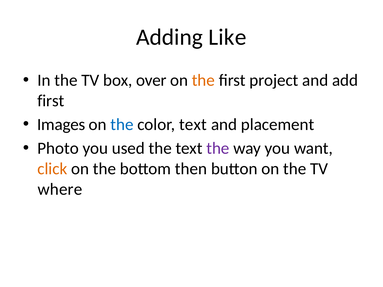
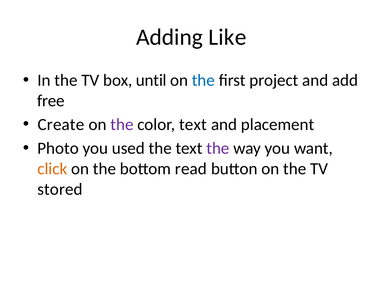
over: over -> until (151, 80)
the colour: orange -> blue (203, 80)
first: first -> free (51, 101)
Images: Images -> Create (61, 125)
the colour: blue -> purple (122, 125)
then: then -> read (191, 169)
where: where -> stored (60, 189)
